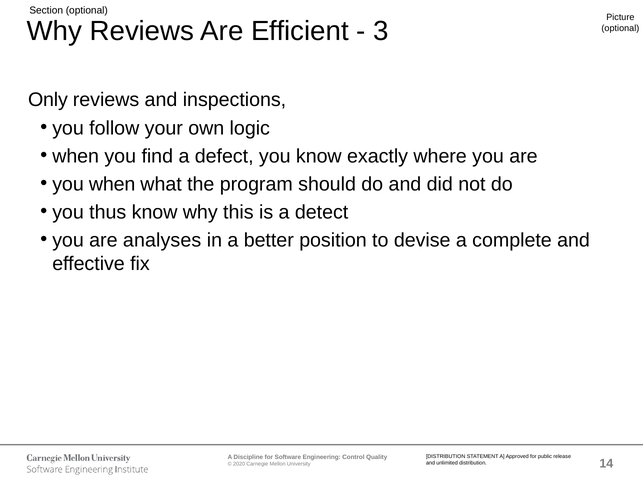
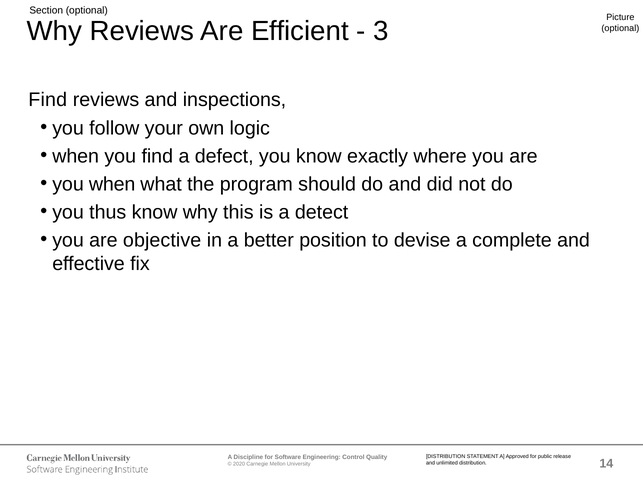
Only: Only -> Find (48, 100)
analyses: analyses -> objective (162, 240)
